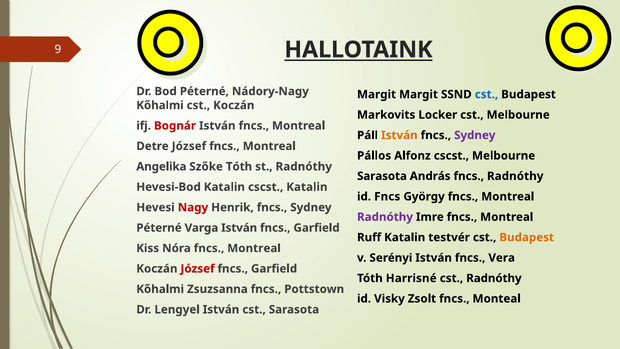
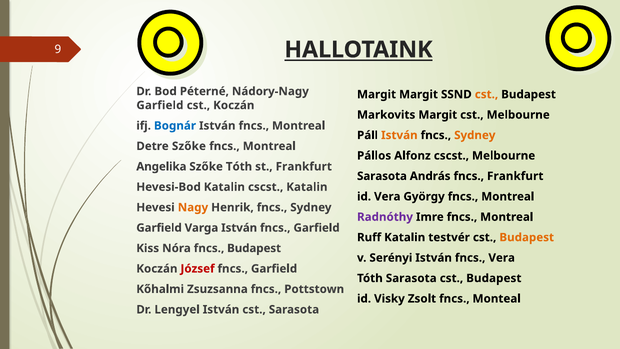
cst colour: blue -> orange (486, 94)
Kőhalmi: Kőhalmi -> Garfield (160, 105)
Markovits Locker: Locker -> Margit (438, 115)
Bognár colour: red -> blue (175, 126)
Sydney colour: purple -> orange (475, 135)
Detre József: József -> Szőke (189, 146)
st Radnóthy: Radnóthy -> Frankfurt (304, 166)
fncs Radnóthy: Radnóthy -> Frankfurt (515, 176)
id Fncs: Fncs -> Vera (387, 196)
Nagy colour: red -> orange (193, 207)
Péterné: Péterné -> Garfield (159, 228)
Nóra fncs Montreal: Montreal -> Budapest (254, 248)
Tóth Harrisné: Harrisné -> Sarasota (411, 278)
Radnóthy: Radnóthy -> Budapest (494, 278)
